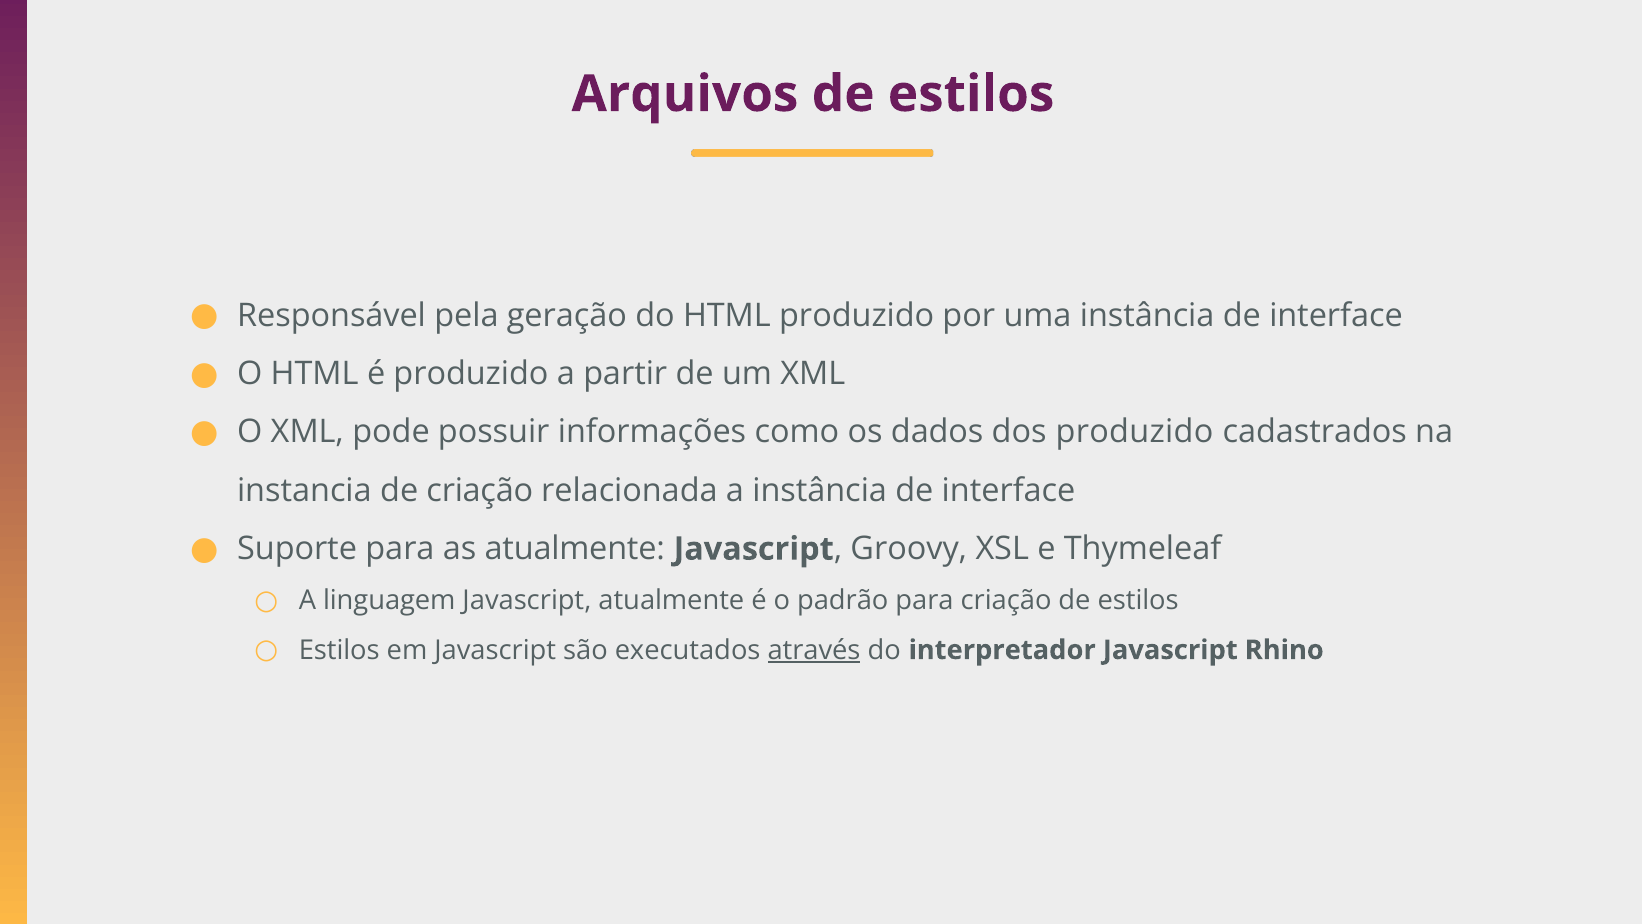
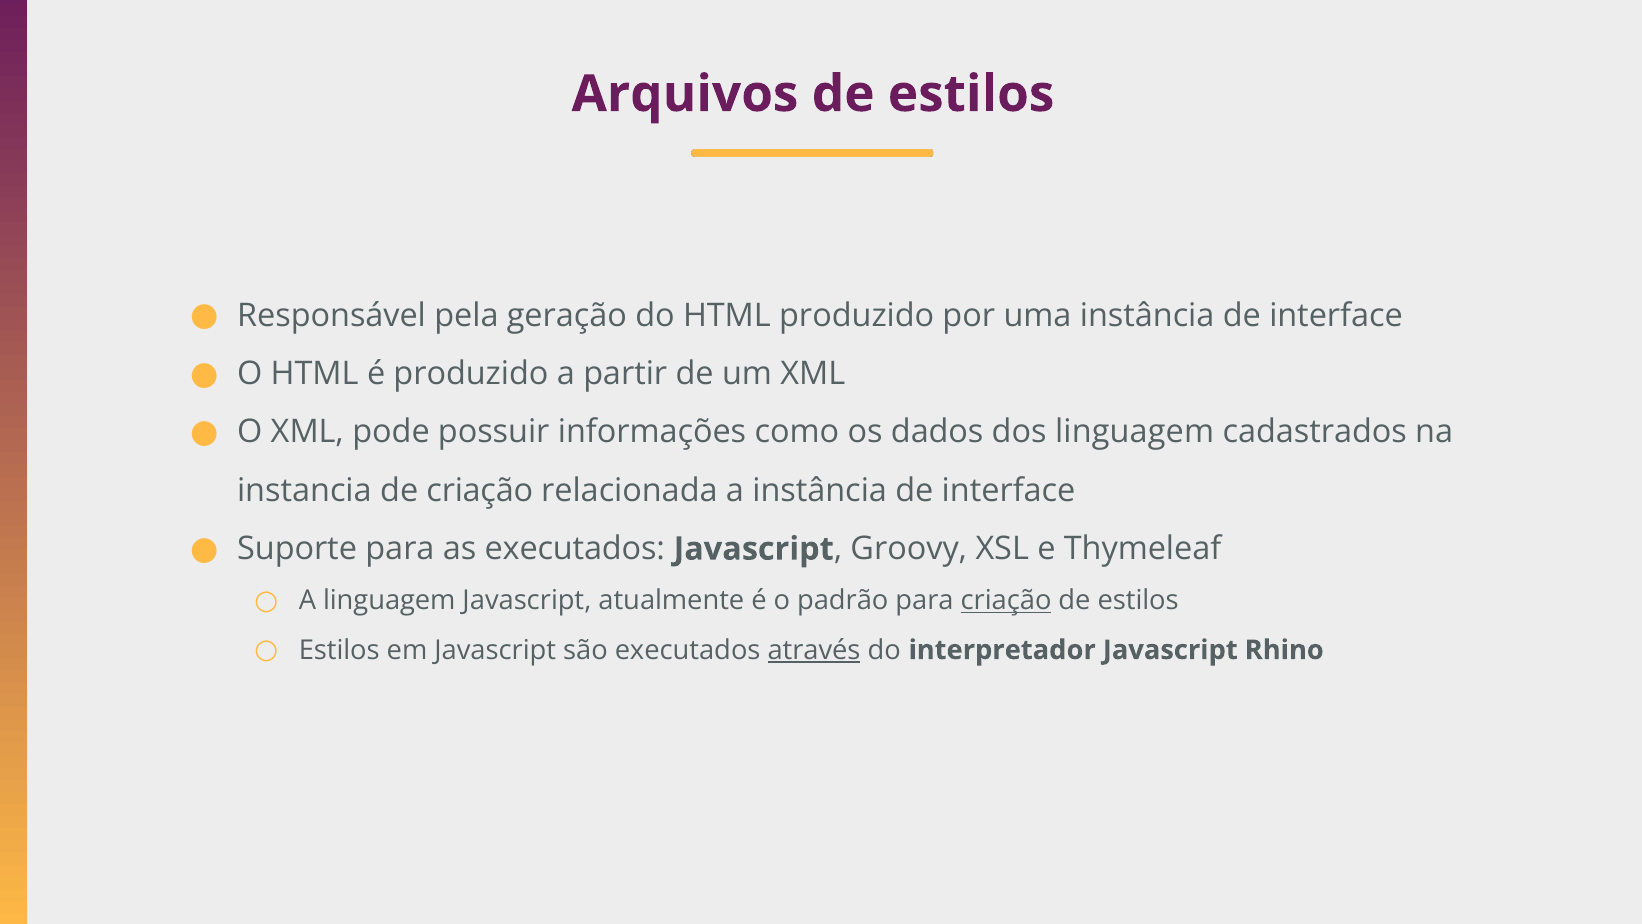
dos produzido: produzido -> linguagem (1135, 432)
as atualmente: atualmente -> executados (575, 549)
criação underline: none -> present (1006, 601)
